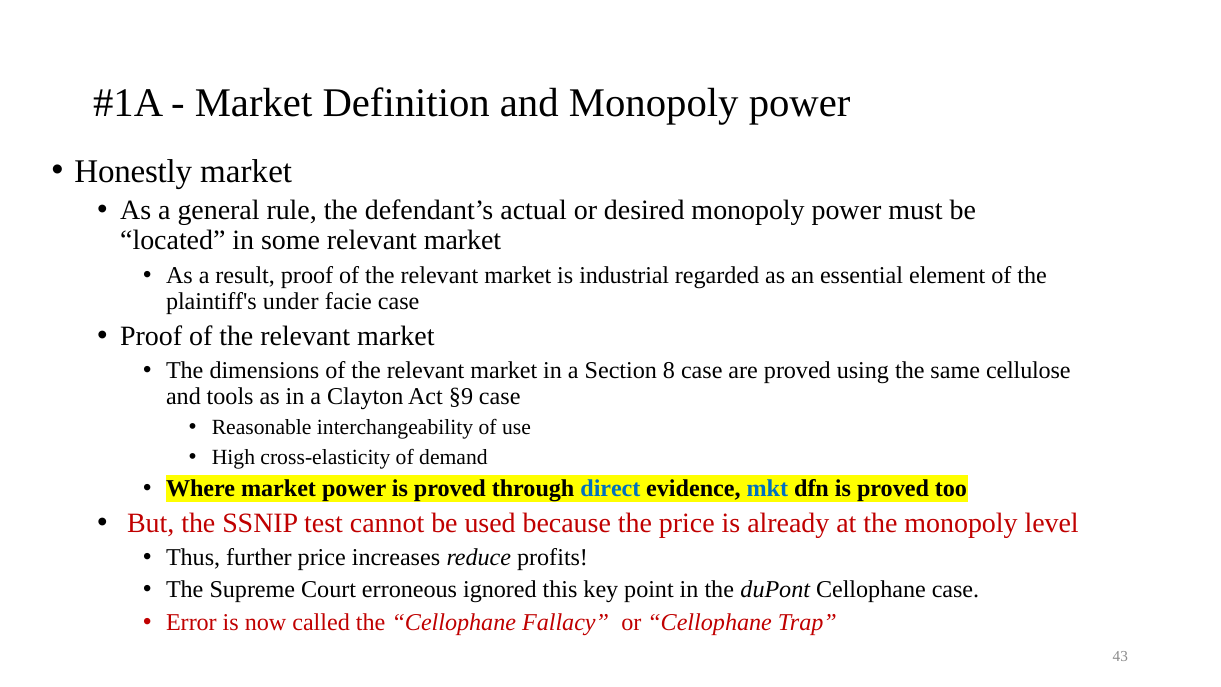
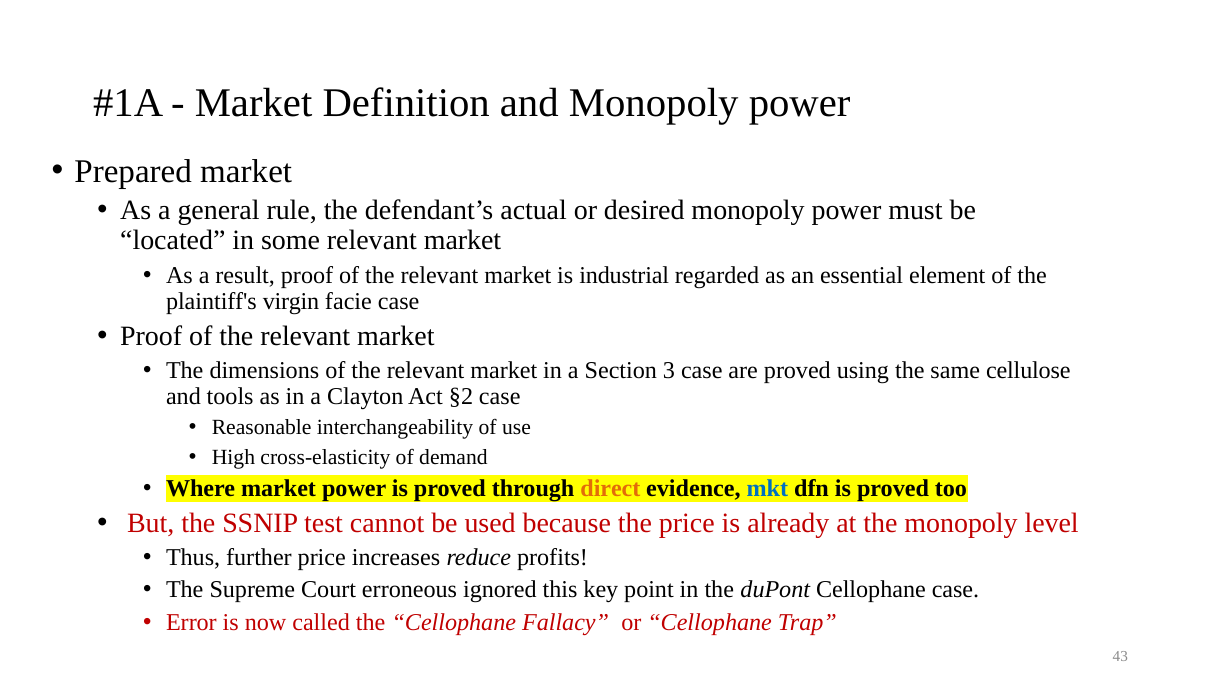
Honestly: Honestly -> Prepared (133, 171)
under: under -> virgin (291, 301)
8: 8 -> 3 (669, 370)
§9: §9 -> §2 (461, 396)
direct colour: blue -> orange (610, 488)
